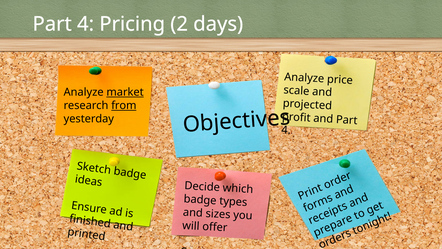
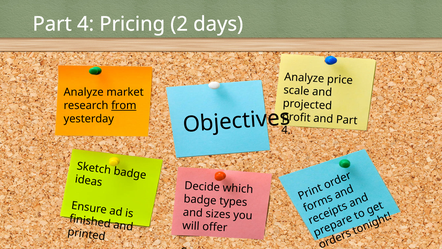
market underline: present -> none (125, 92)
